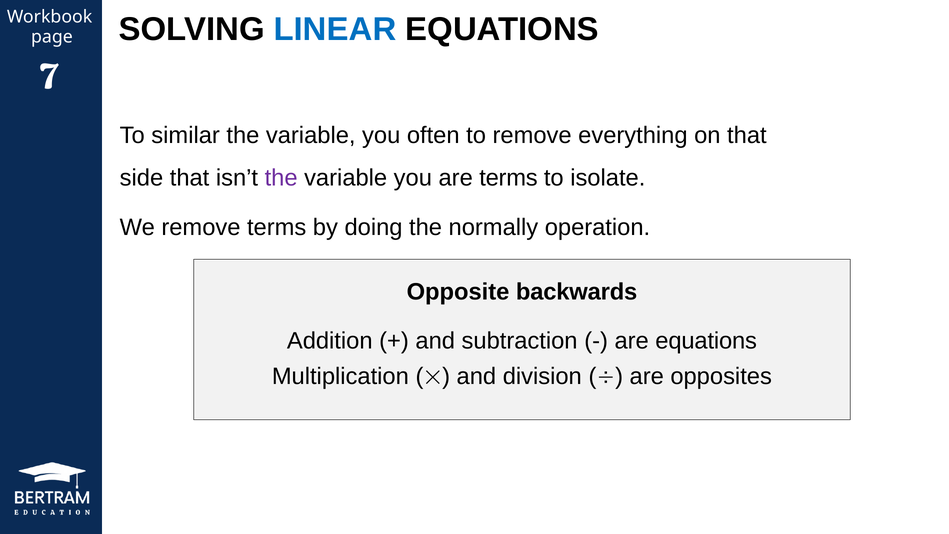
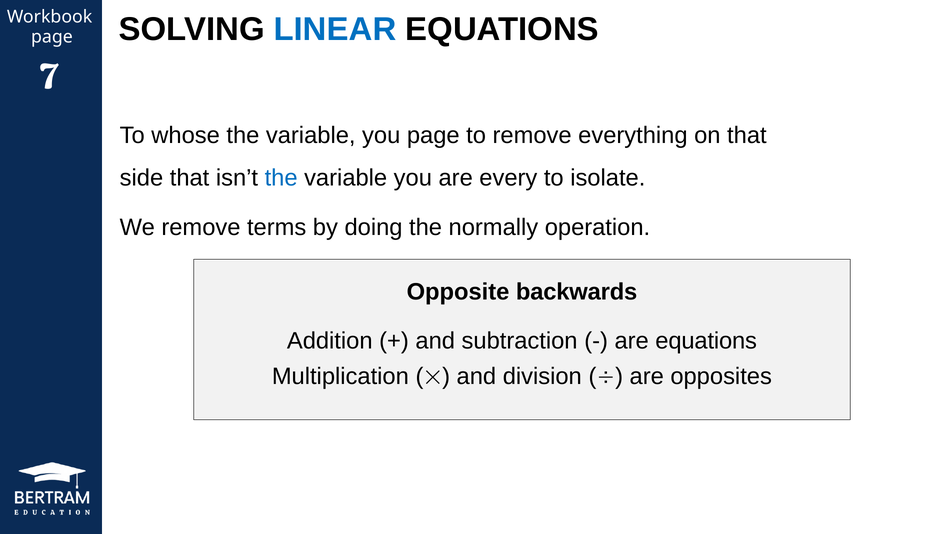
similar: similar -> whose (186, 135)
you often: often -> page (433, 135)
the colour: purple -> blue (281, 178)
are terms: terms -> every (508, 178)
